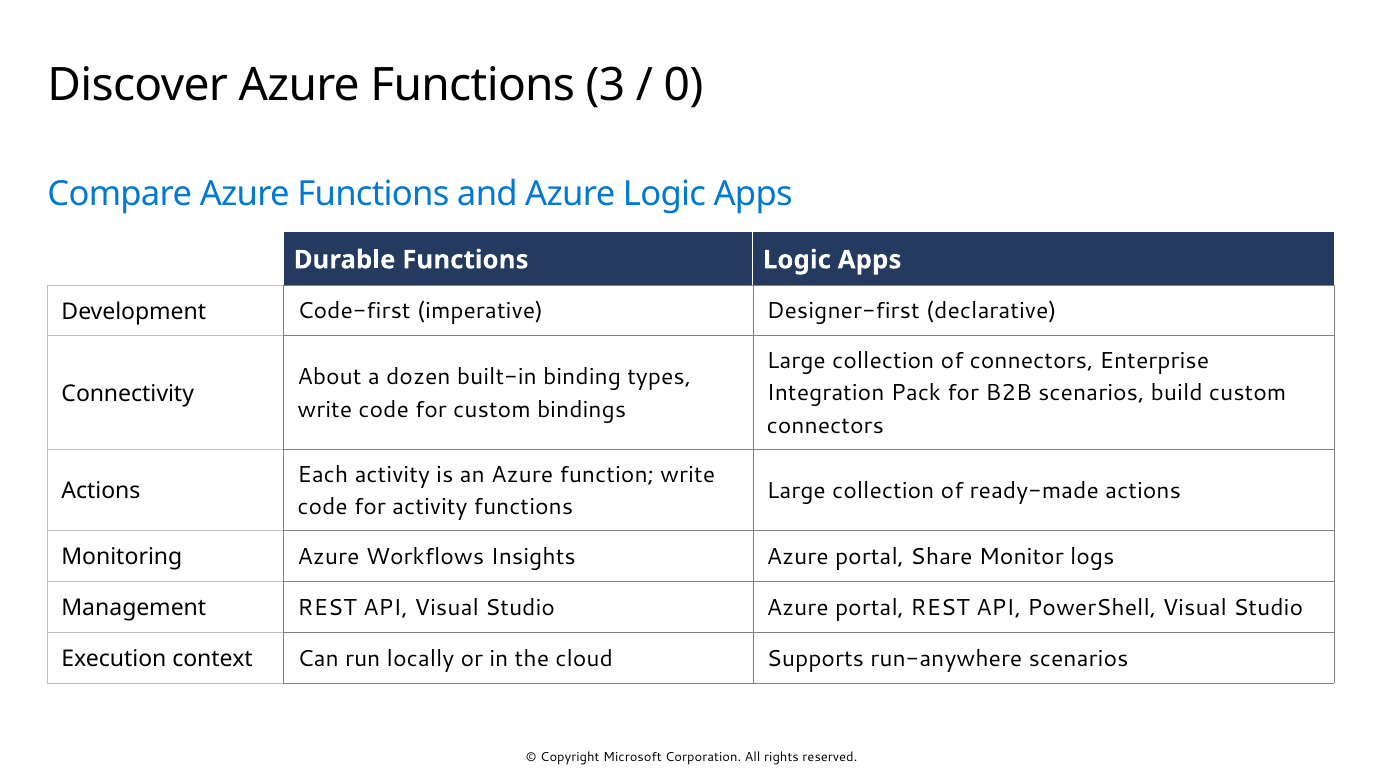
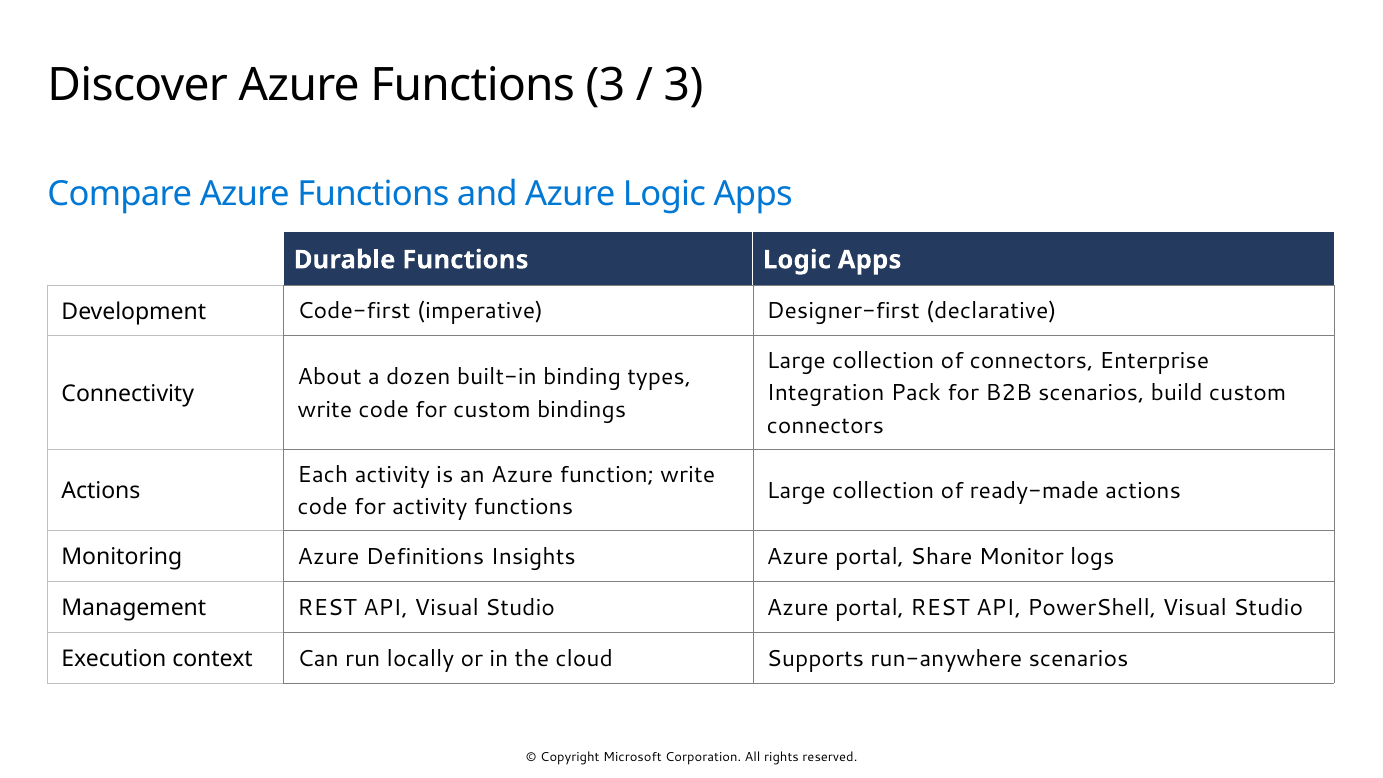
0: 0 -> 3 (684, 85)
Workflows: Workflows -> Definitions (425, 557)
